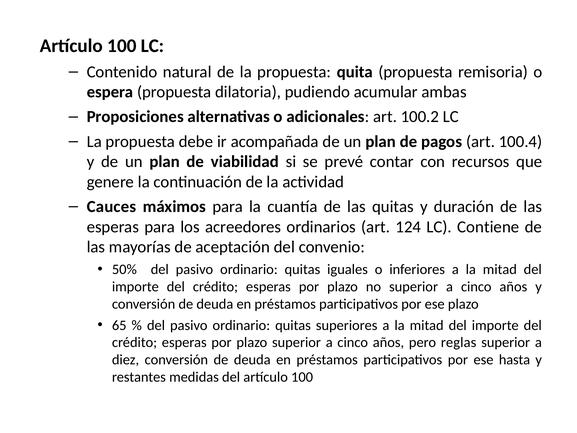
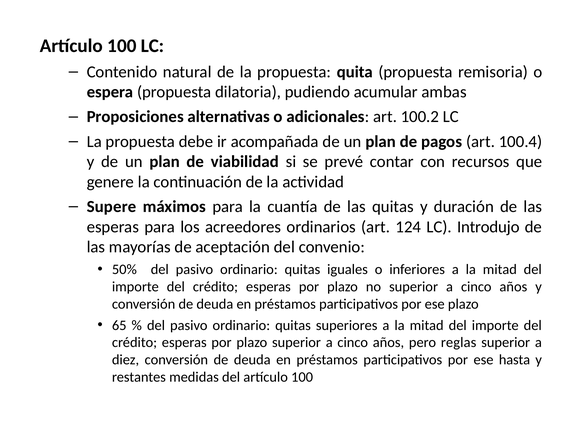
Cauces: Cauces -> Supere (112, 206)
Contiene: Contiene -> Introdujo (488, 227)
